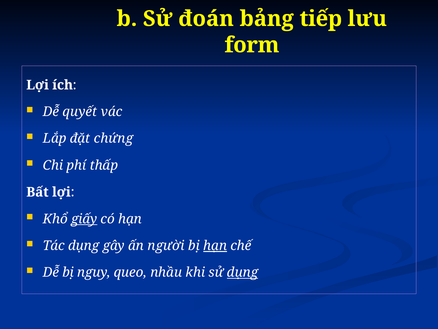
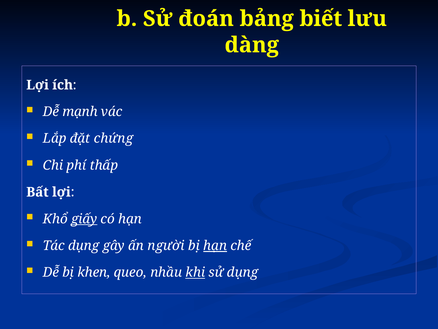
tiếp: tiếp -> biết (321, 19)
form: form -> dàng (252, 45)
quyết: quyết -> mạnh (80, 112)
nguy: nguy -> khen (94, 272)
khi underline: none -> present (195, 272)
dụng underline: present -> none (243, 272)
